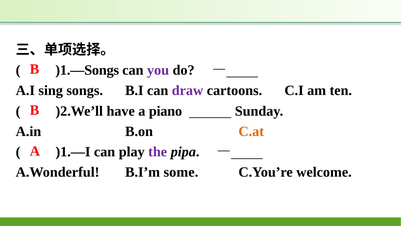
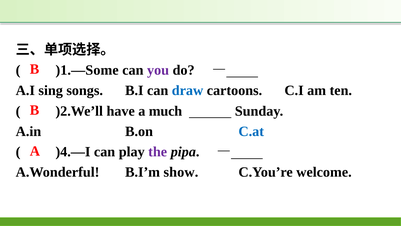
)1.—Songs: )1.—Songs -> )1.—Some (87, 70)
draw colour: purple -> blue (188, 90)
piano: piano -> much (165, 111)
C.at colour: orange -> blue (251, 131)
)1.—I: )1.—I -> )4.—I (73, 152)
some: some -> show (181, 172)
